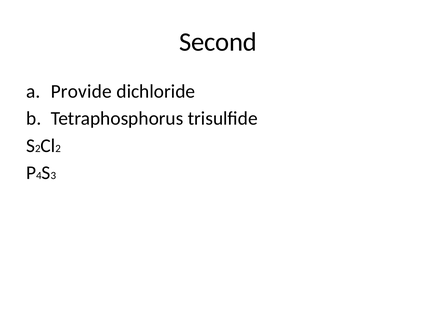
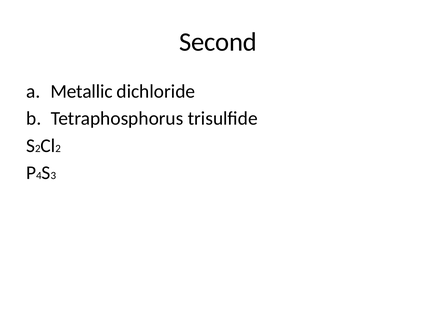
Provide: Provide -> Metallic (82, 91)
